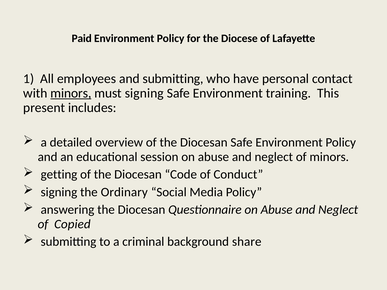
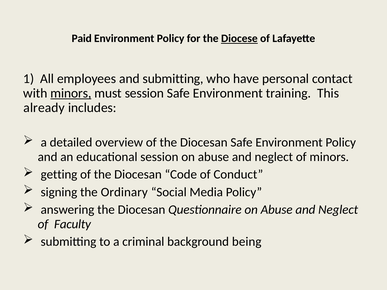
Diocese underline: none -> present (239, 39)
must signing: signing -> session (144, 93)
present: present -> already (44, 108)
Copied: Copied -> Faculty (73, 224)
share: share -> being (247, 242)
